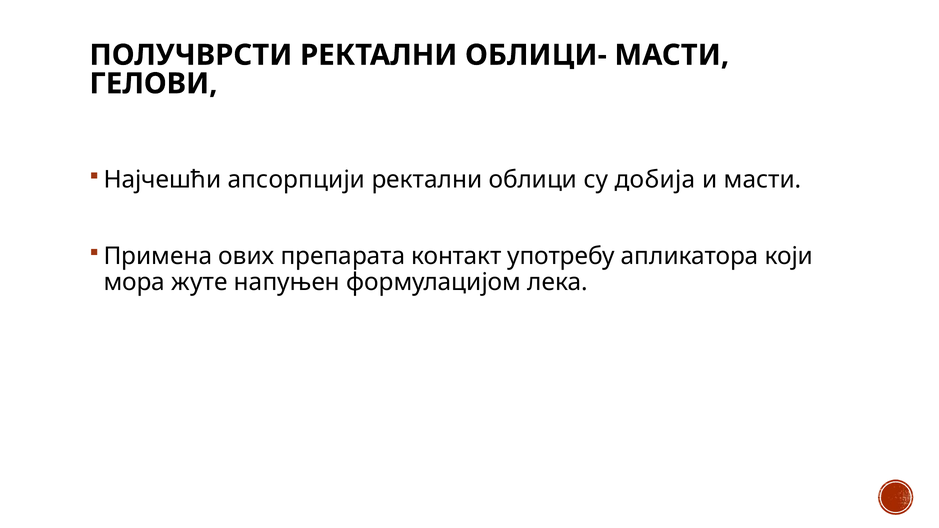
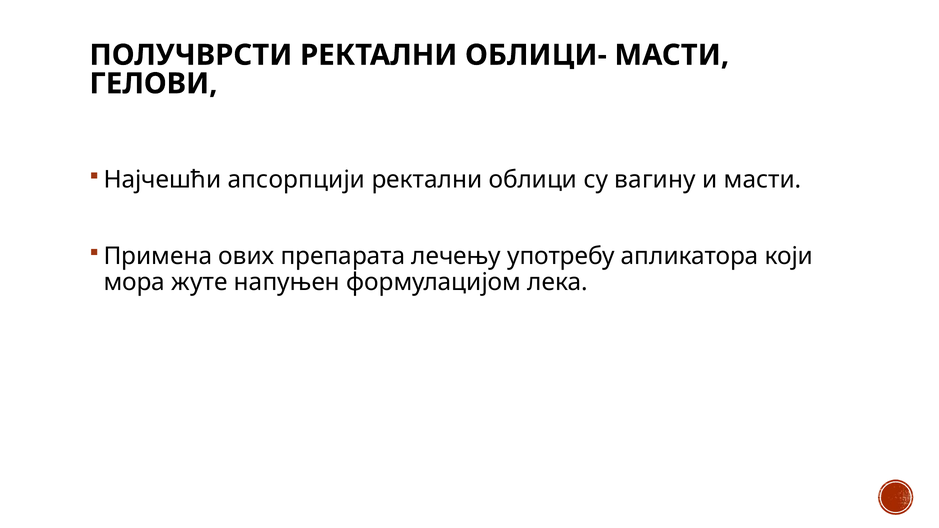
добија: добија -> вагину (655, 180)
контакт: контакт -> лечењу (456, 256)
